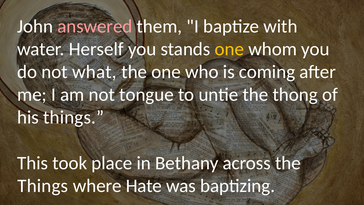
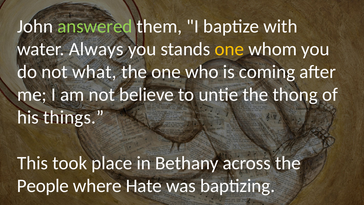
answered colour: pink -> light green (95, 26)
Herself: Herself -> Always (96, 49)
tongue: tongue -> believe (147, 95)
Things: Things -> People (43, 186)
